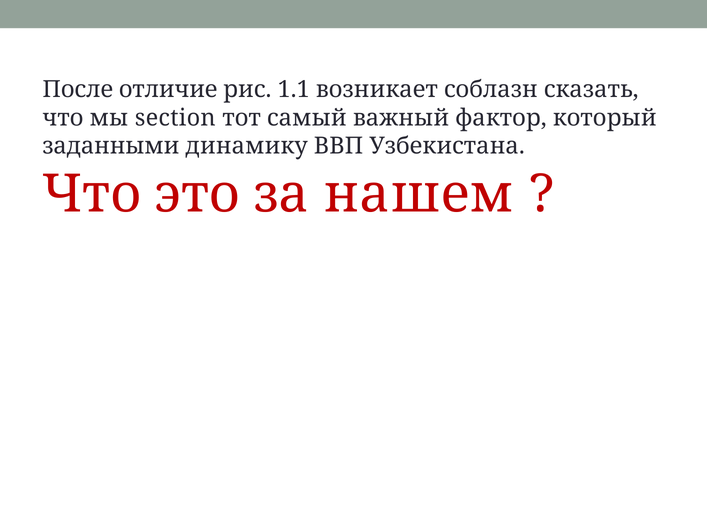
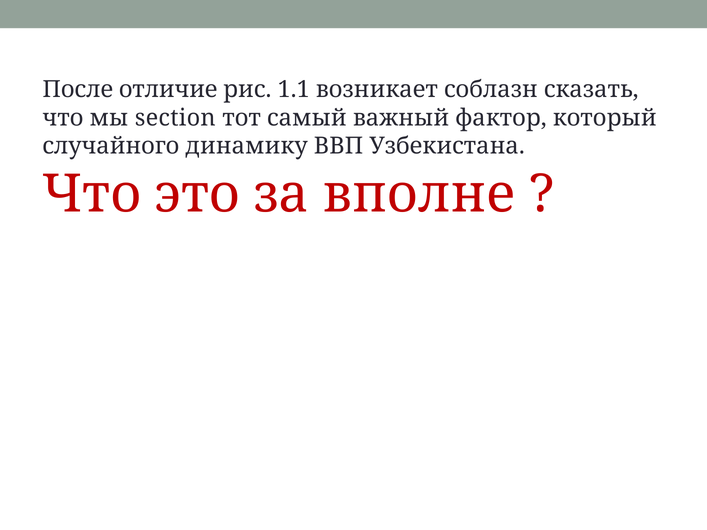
заданными: заданными -> случайного (111, 146)
нашем: нашем -> вполне (419, 194)
